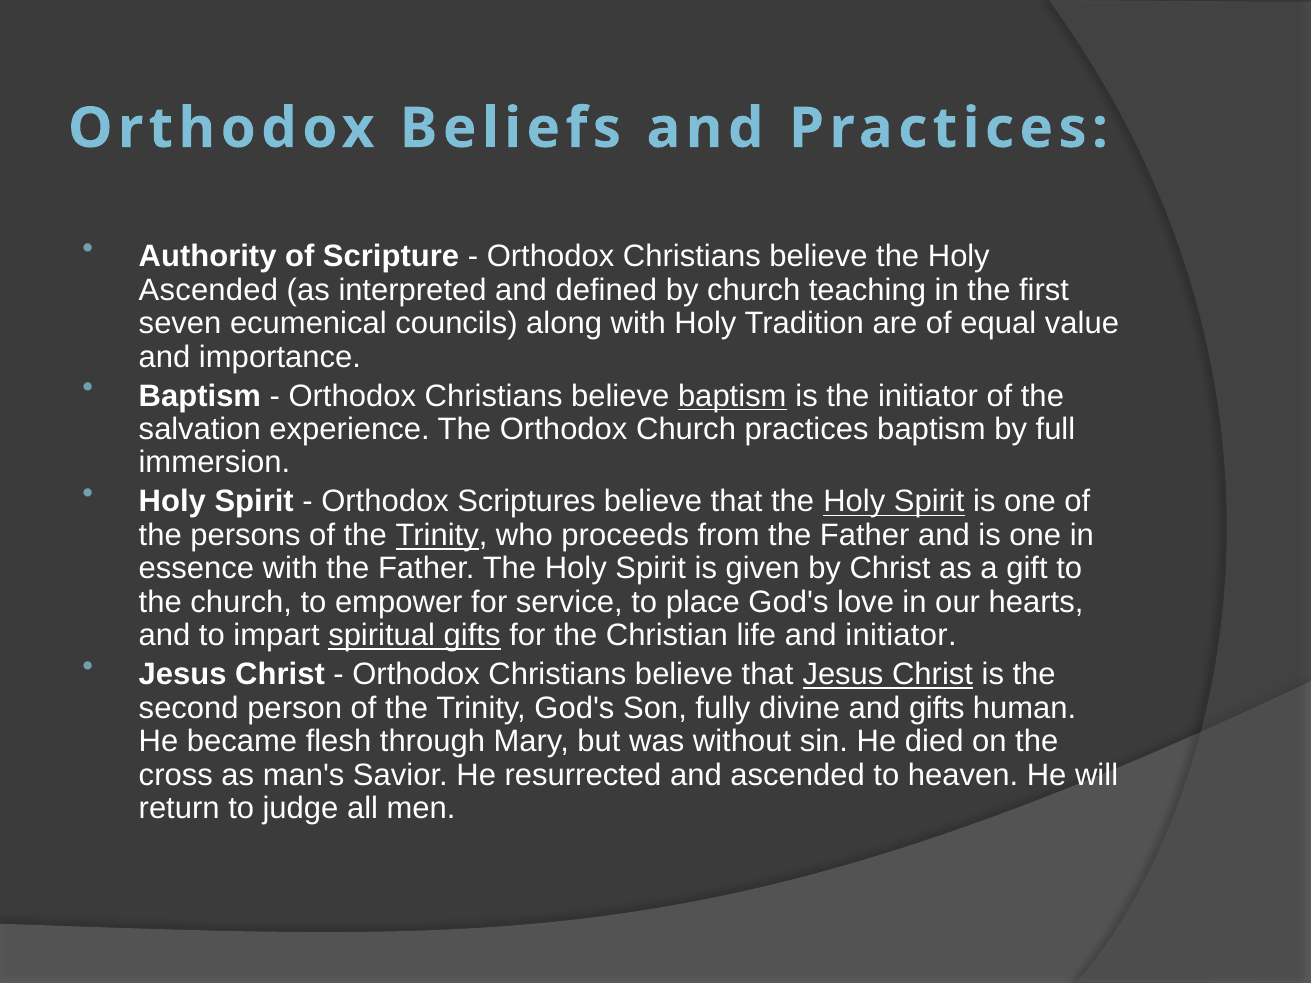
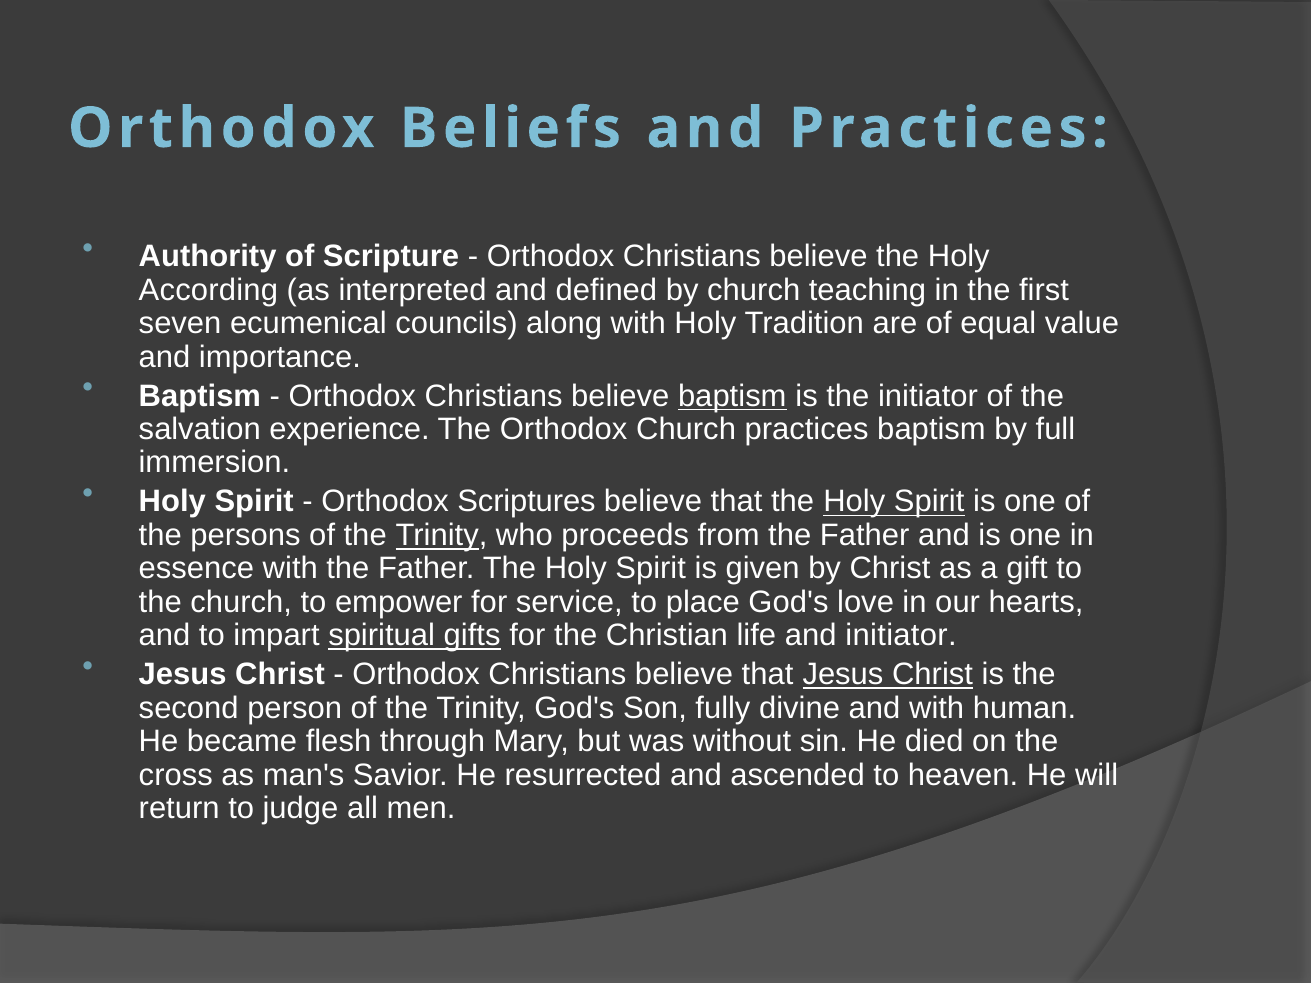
Ascended: Ascended -> According (208, 290)
and gifts: gifts -> with (937, 708)
